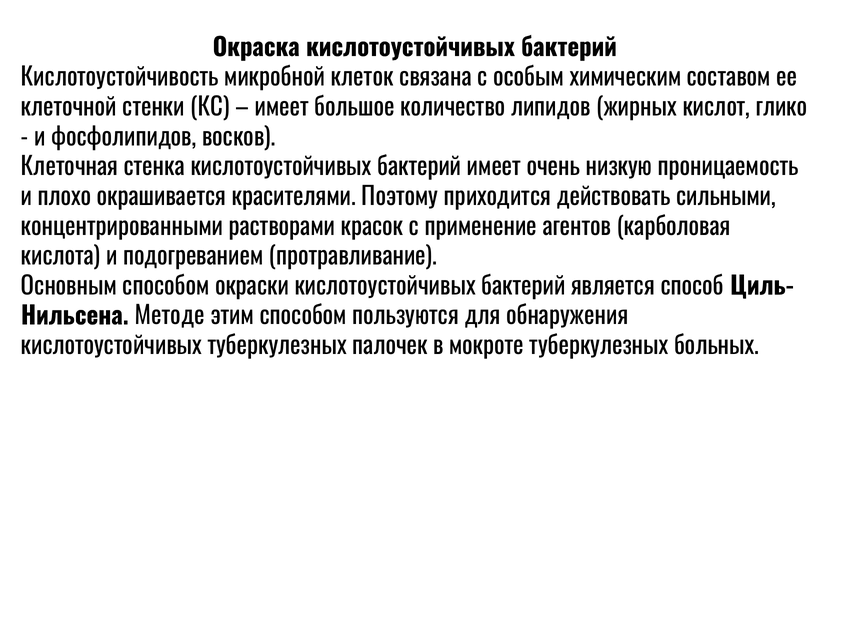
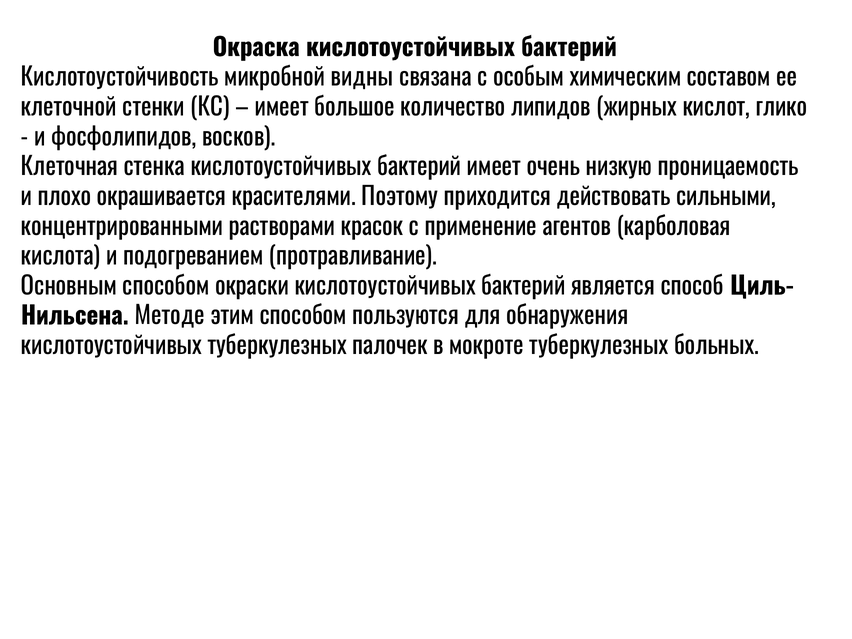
клеток: клеток -> видны (362, 78)
